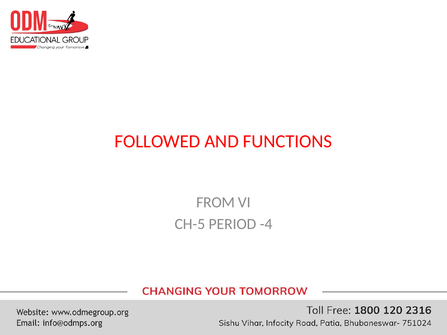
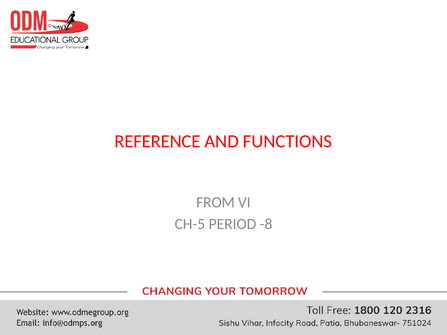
FOLLOWED: FOLLOWED -> REFERENCE (158, 141)
-4: -4 -> -8 (266, 224)
